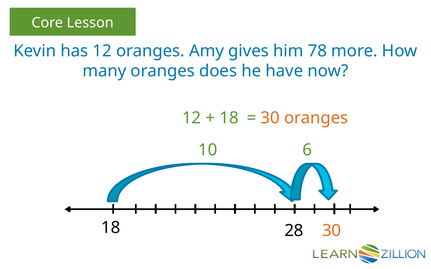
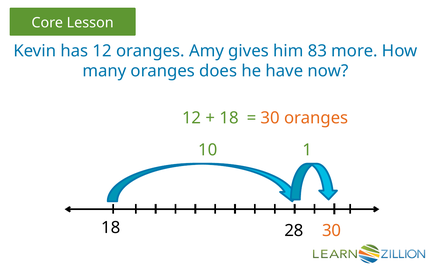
78: 78 -> 83 (317, 51)
6: 6 -> 1 (307, 150)
